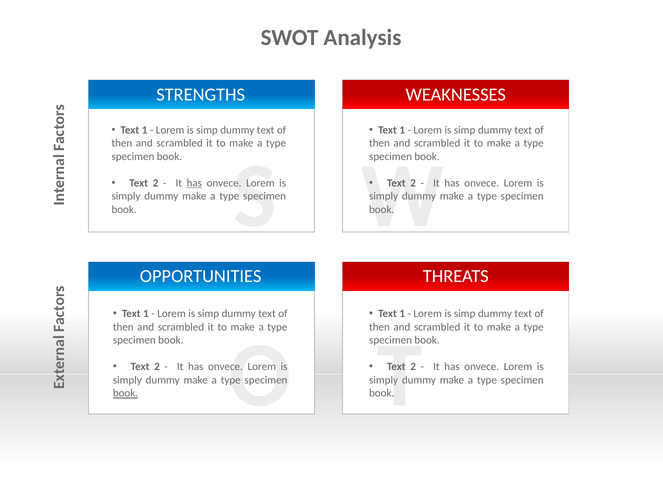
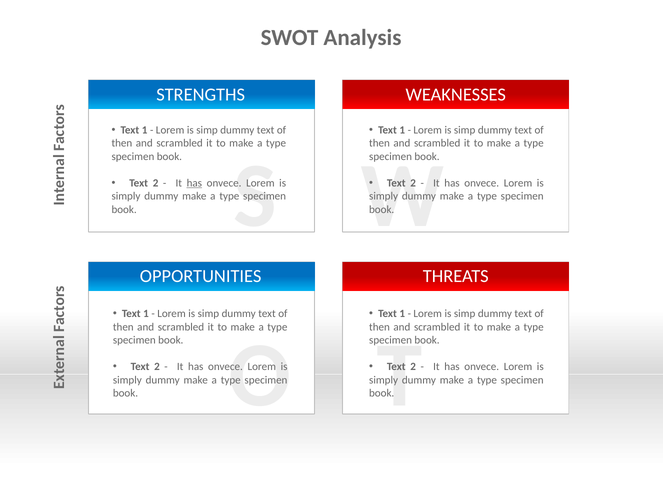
book underline: present -> none (125, 393)
